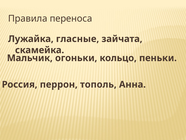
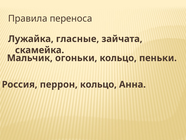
перрон тополь: тополь -> кольцо (98, 84)
